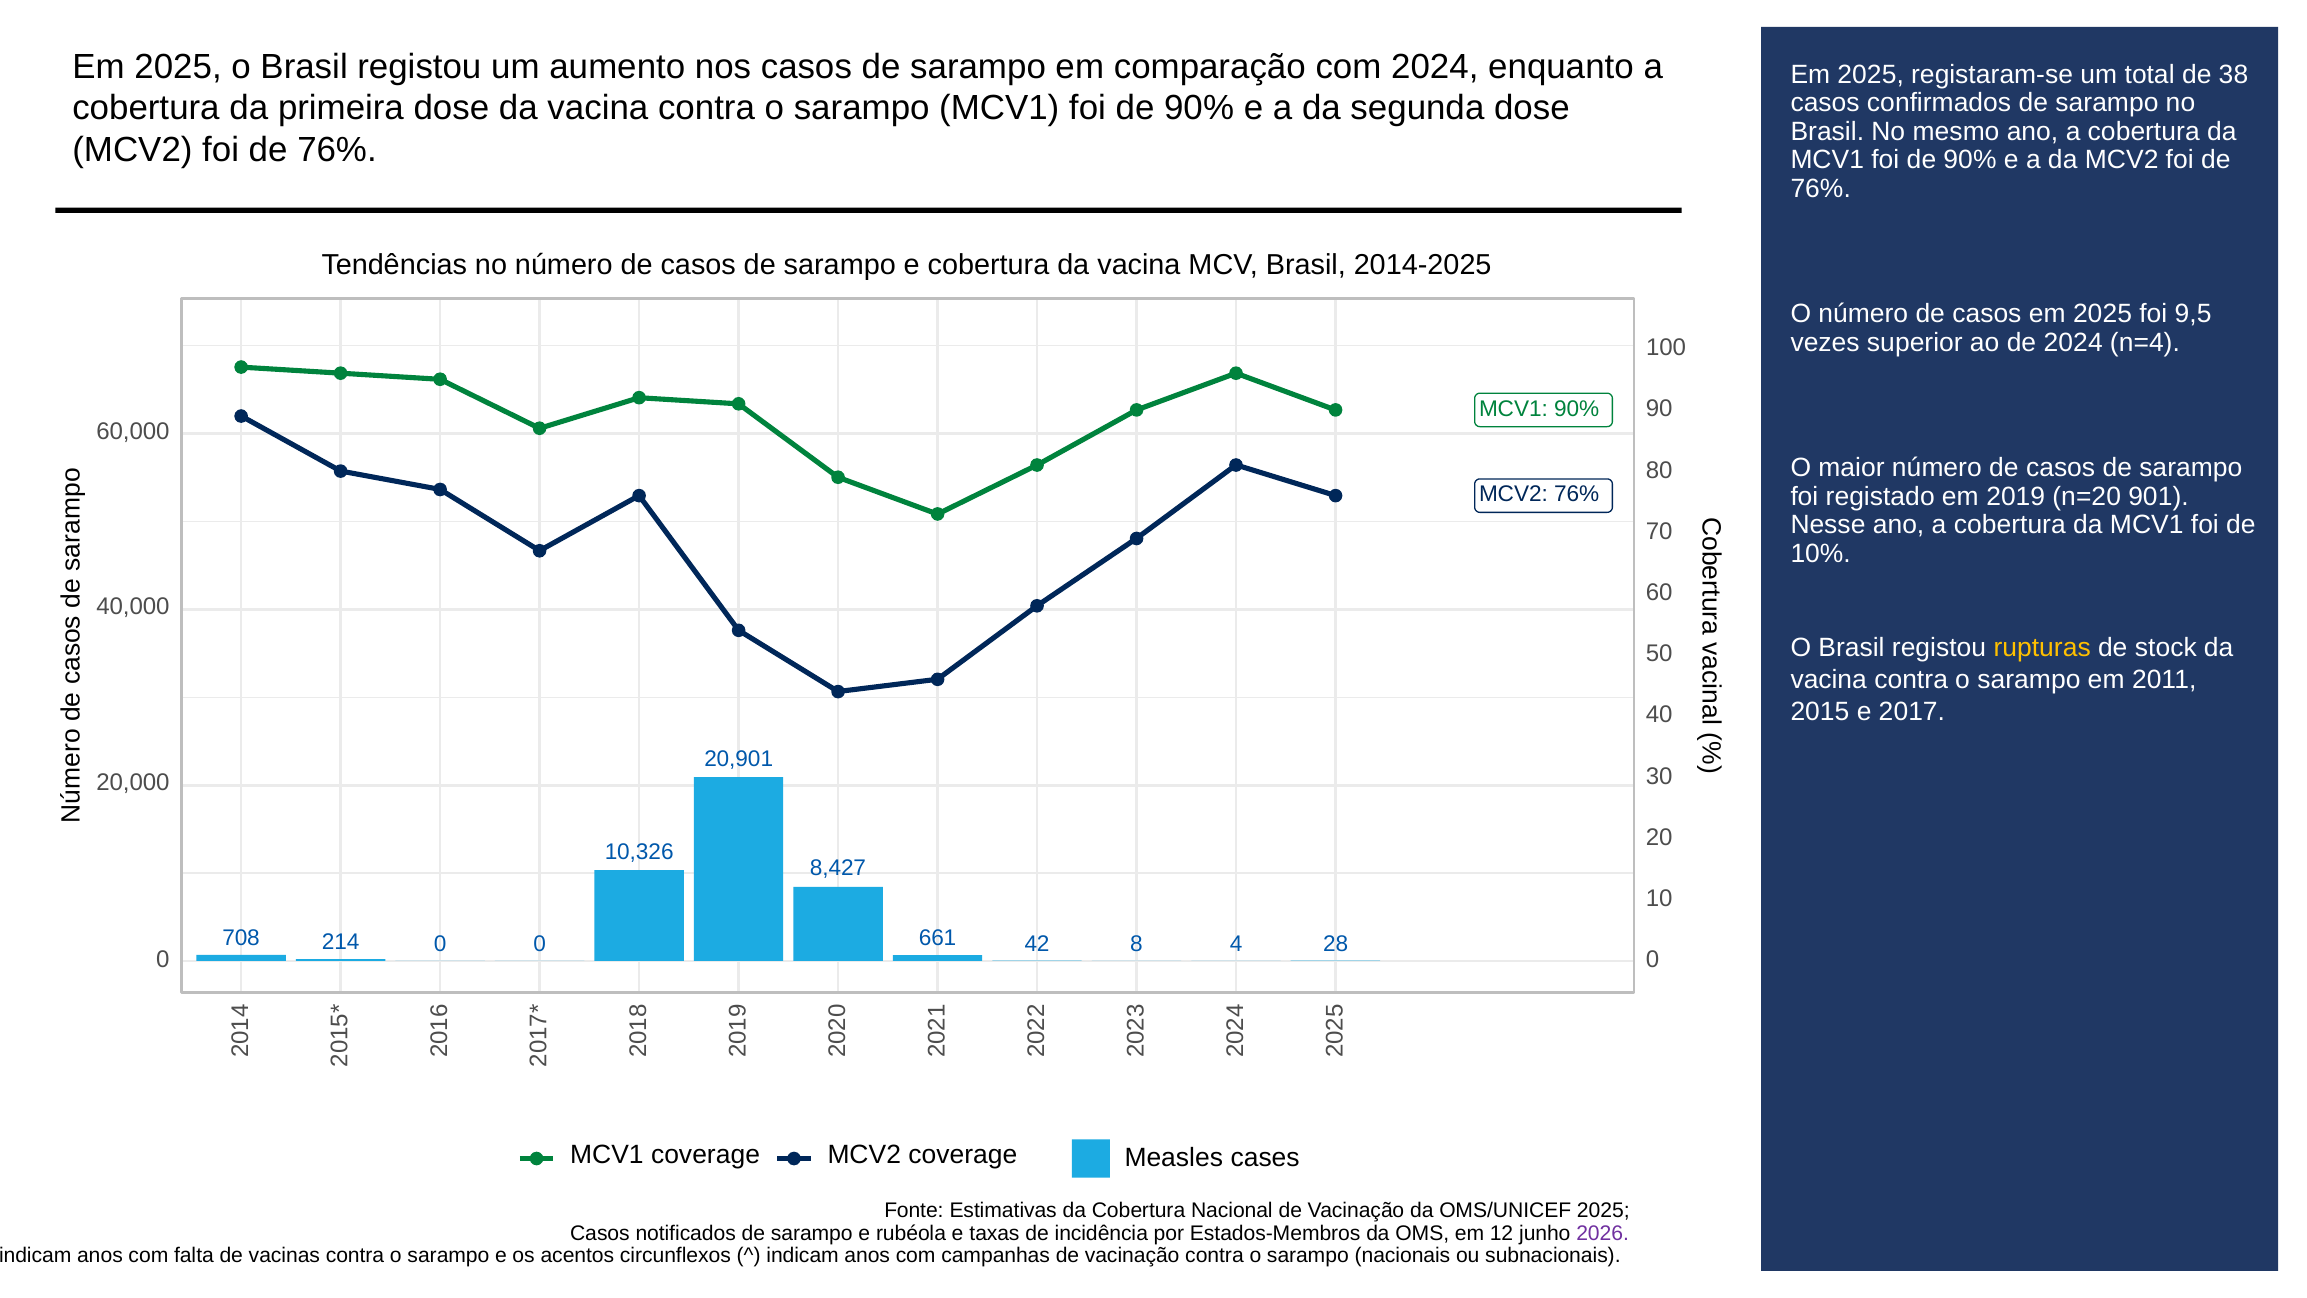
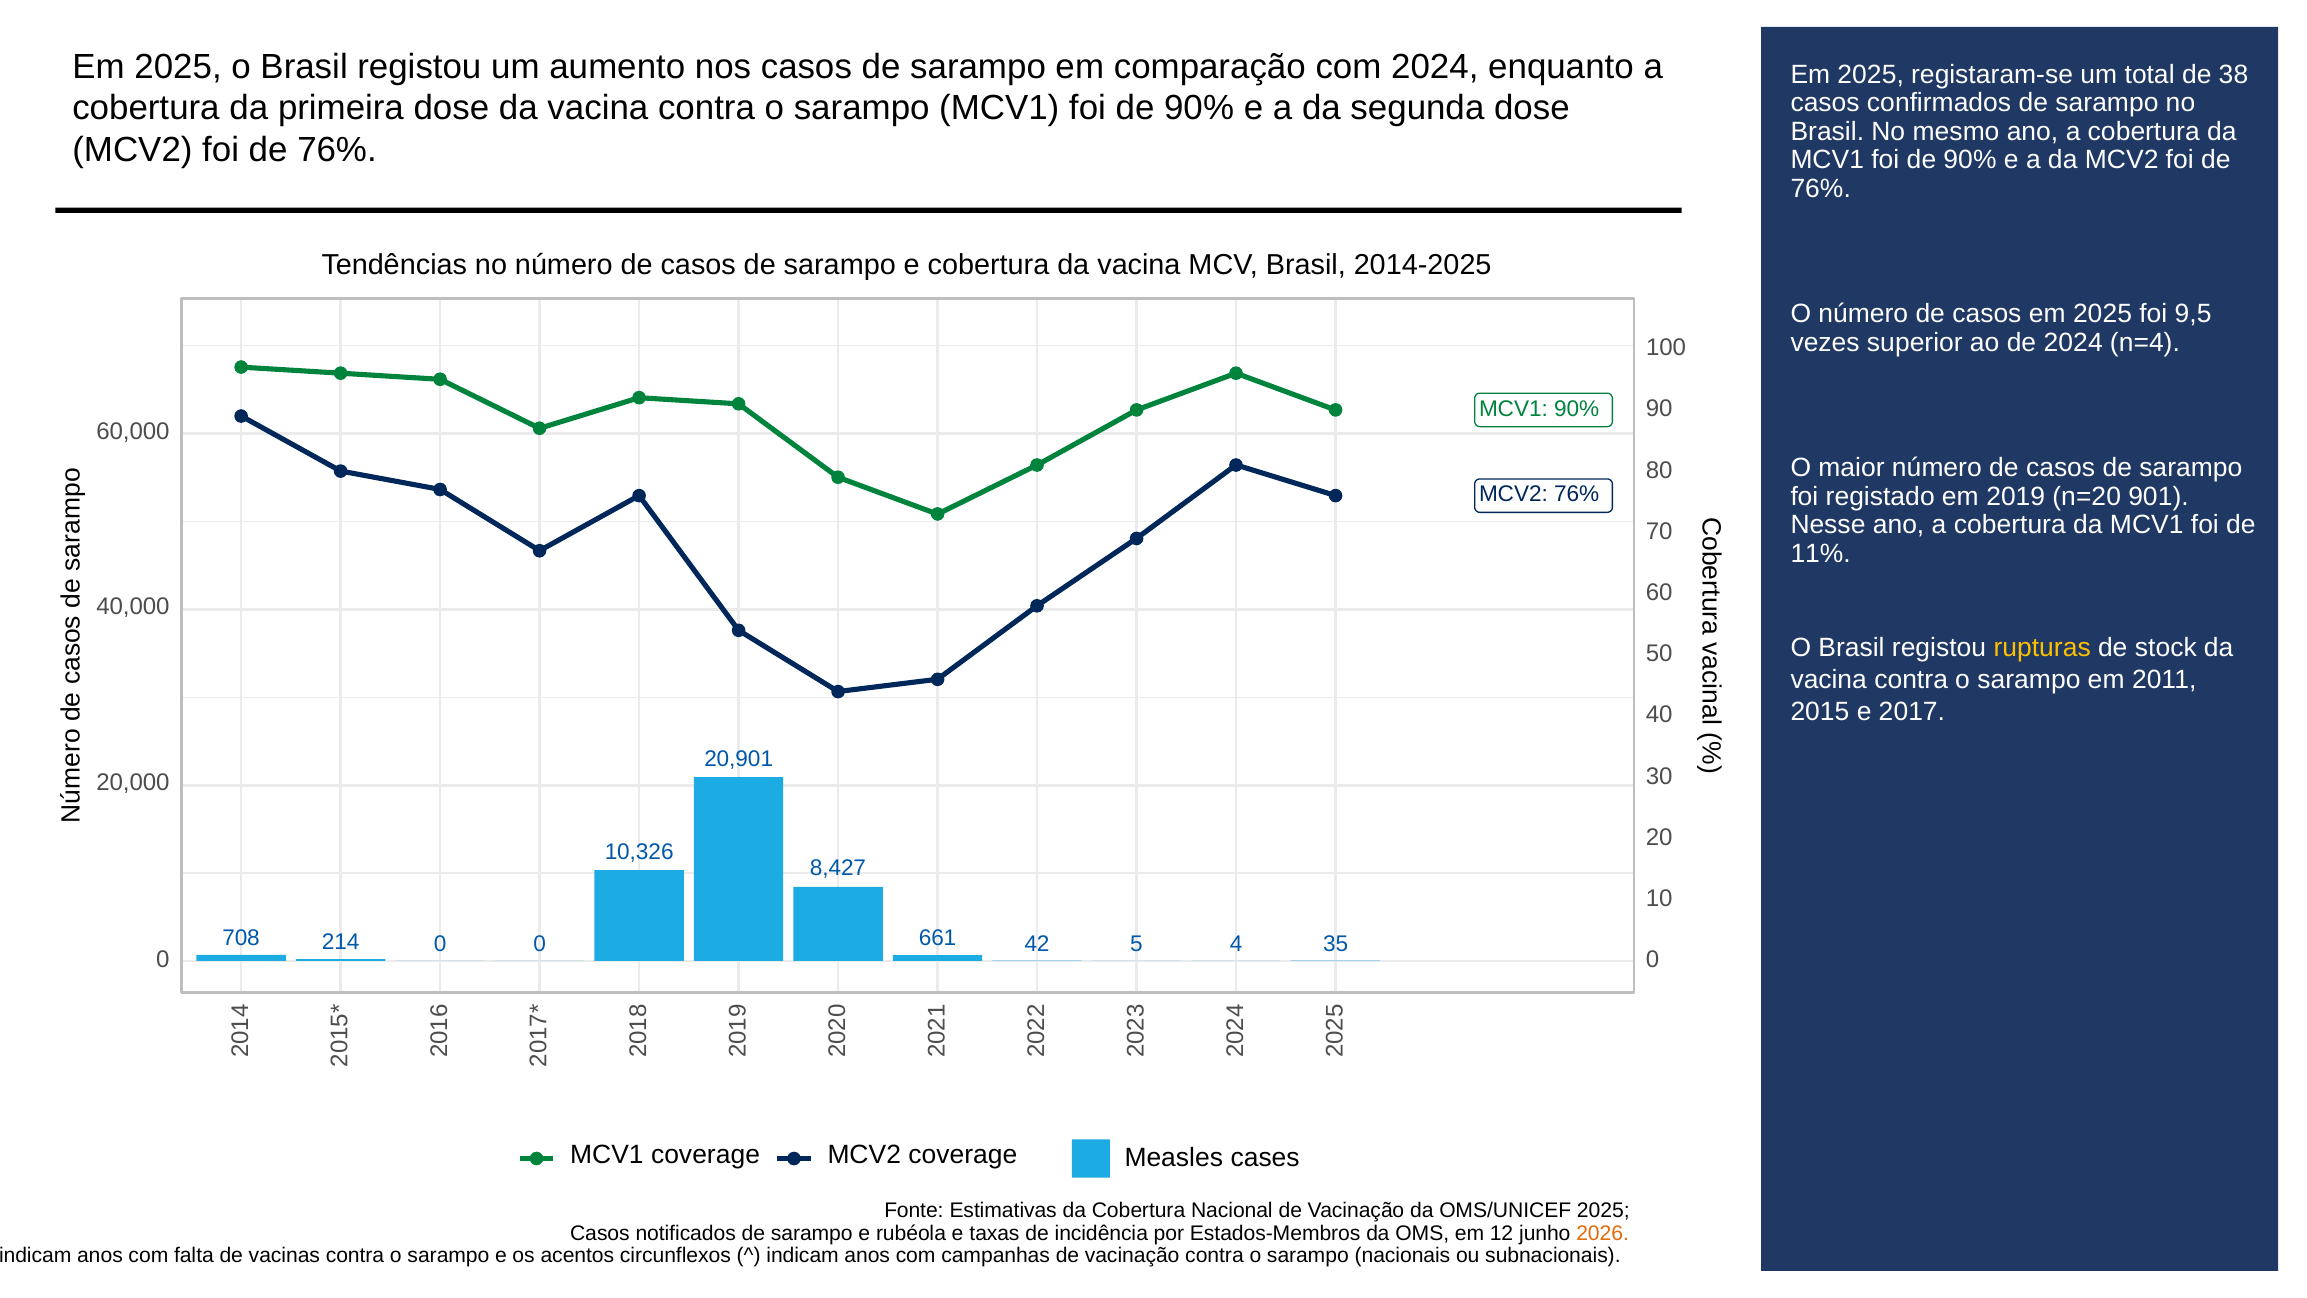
10%: 10% -> 11% (1821, 553)
42 8: 8 -> 5 (1137, 944)
28: 28 -> 35 (1336, 943)
2026 colour: purple -> orange (1603, 1233)
